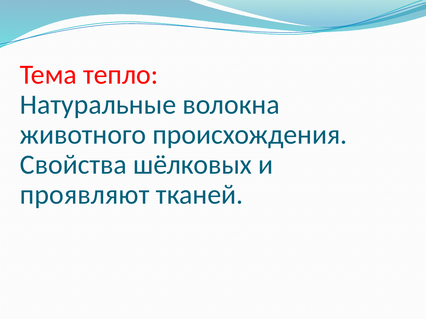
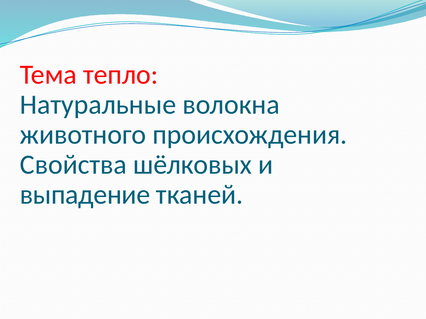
проявляют: проявляют -> выпадение (85, 195)
